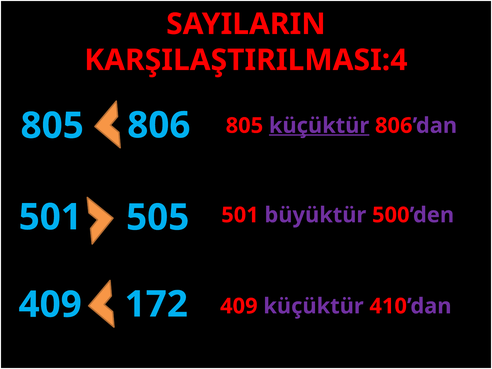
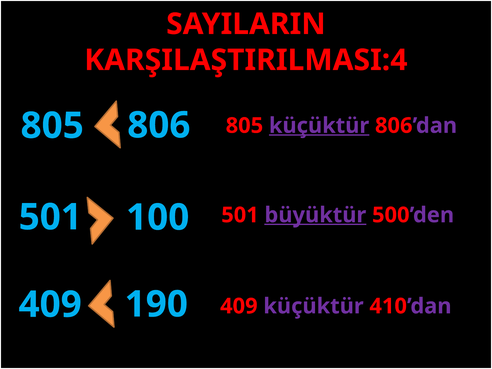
505: 505 -> 100 (158, 218)
büyüktür underline: none -> present (315, 215)
172: 172 -> 190 (156, 304)
